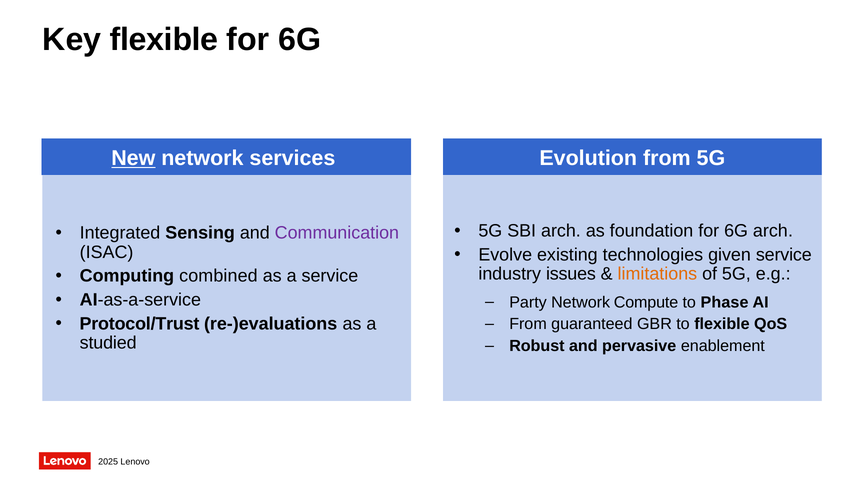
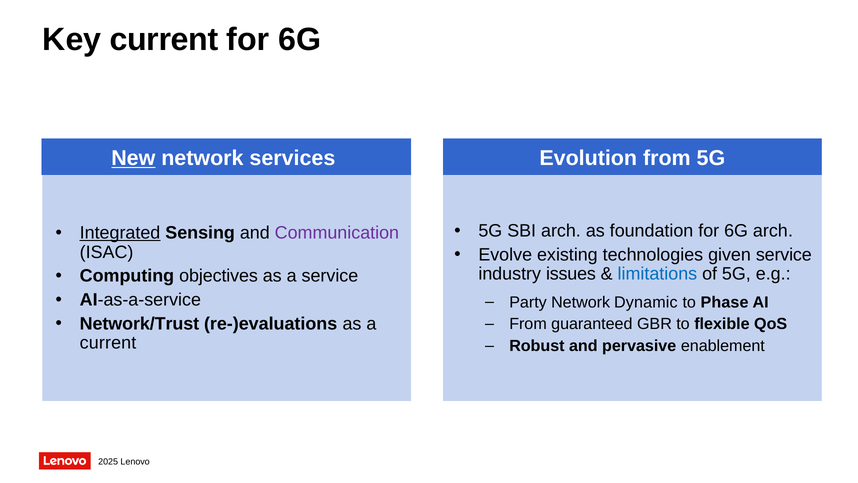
Key flexible: flexible -> current (164, 39)
Integrated underline: none -> present (120, 233)
limitations colour: orange -> blue (657, 274)
combined: combined -> objectives (219, 276)
Compute: Compute -> Dynamic (646, 302)
Protocol/Trust: Protocol/Trust -> Network/Trust (139, 323)
studied: studied -> current (108, 343)
